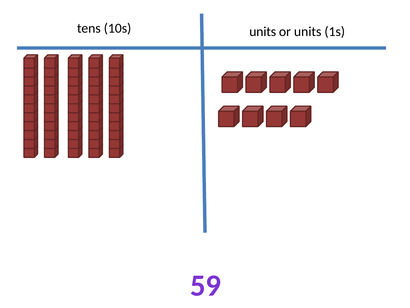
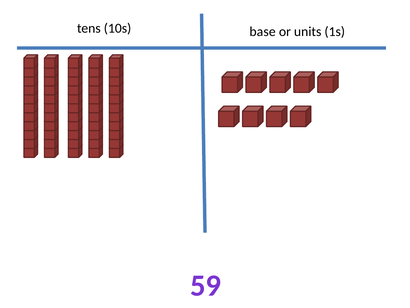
10s units: units -> base (263, 32)
